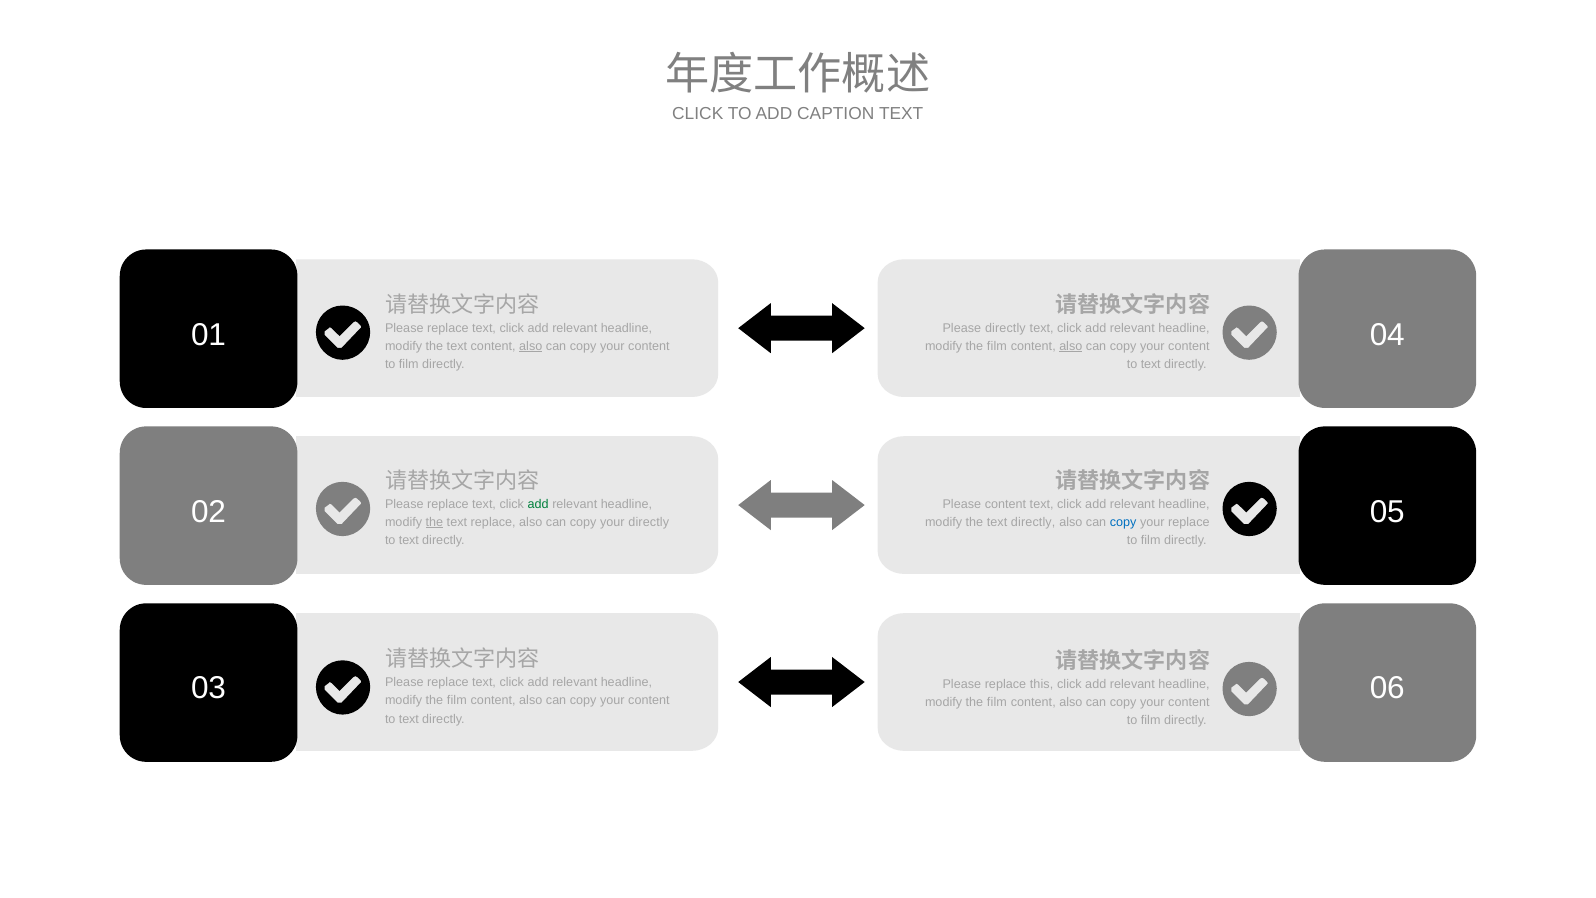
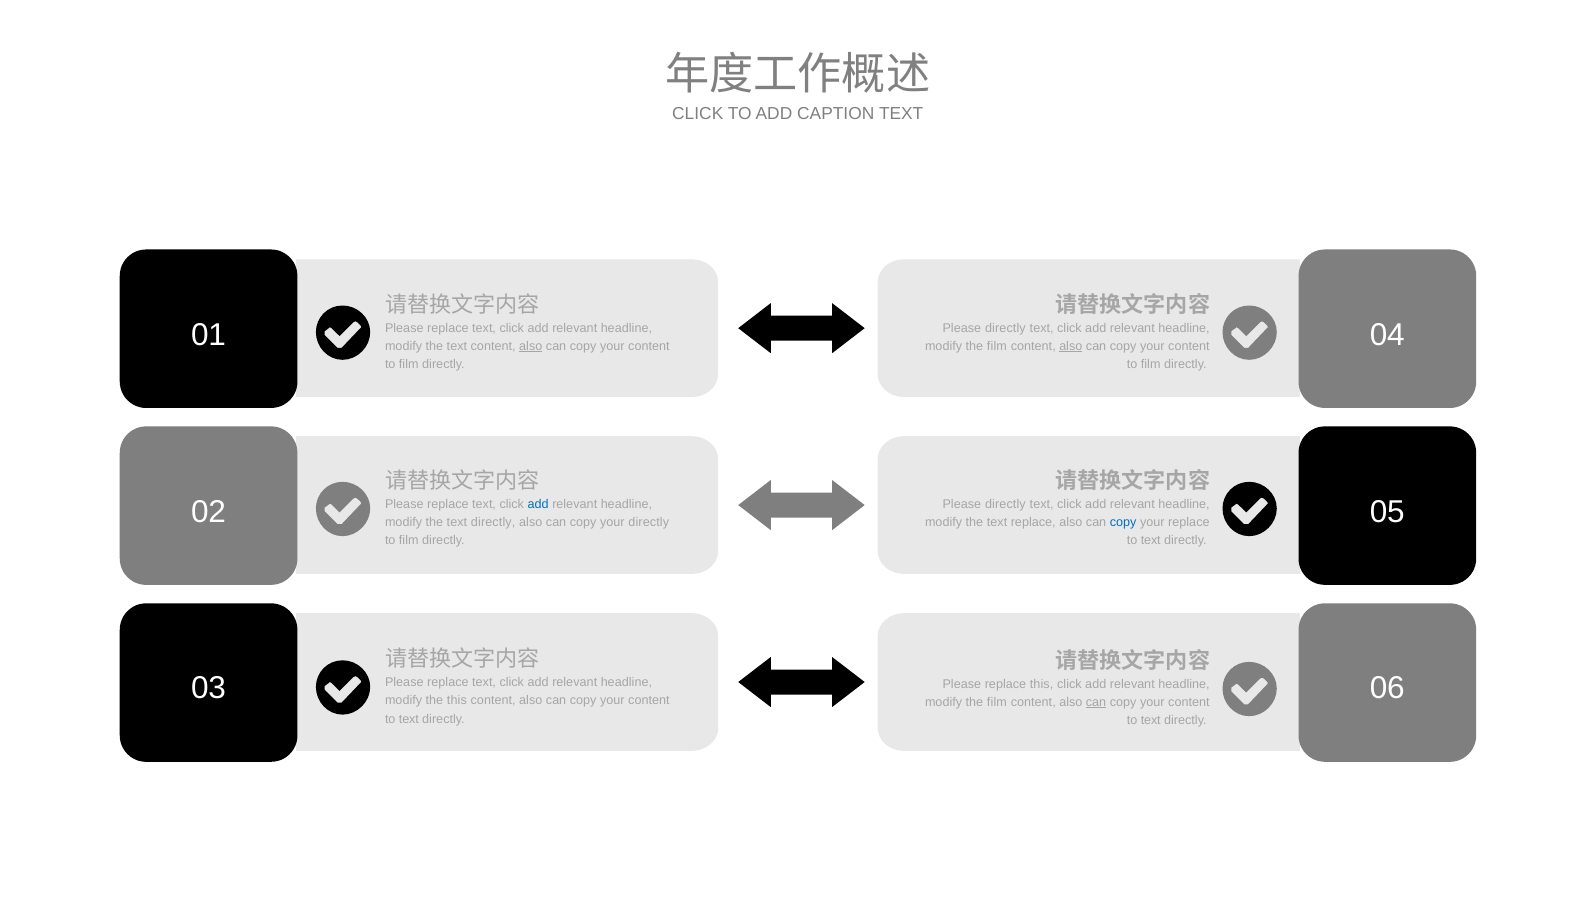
text: text -> film (1151, 364)
add colour: green -> blue (538, 504)
content: content -> directly (1005, 504)
the underline: present -> none (434, 522)
replace: replace -> directly (493, 522)
the text directly: directly -> replace (1033, 522)
text: text -> film (409, 540)
film: film -> text (1151, 540)
film: film -> this (457, 701)
can underline: none -> present (1096, 702)
film: film -> text (1151, 720)
